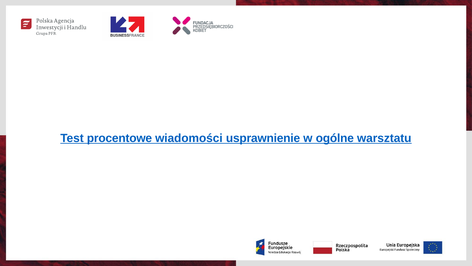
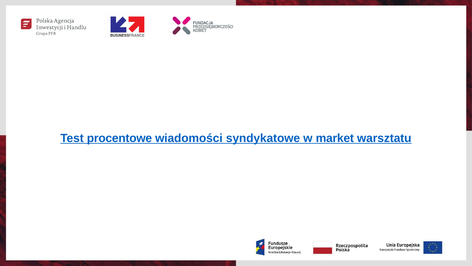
usprawnienie: usprawnienie -> syndykatowe (263, 138)
ogólne: ogólne -> market (335, 138)
